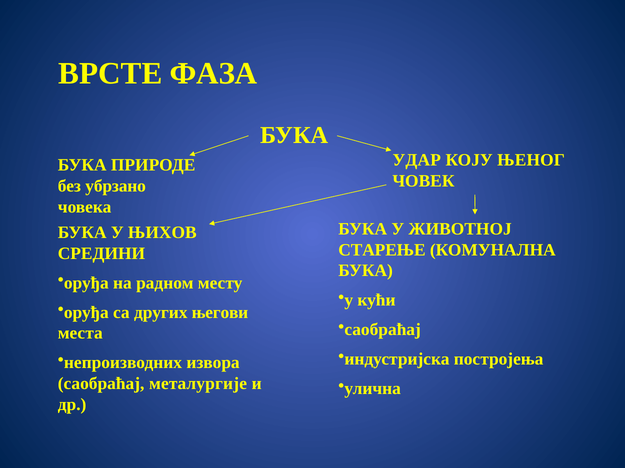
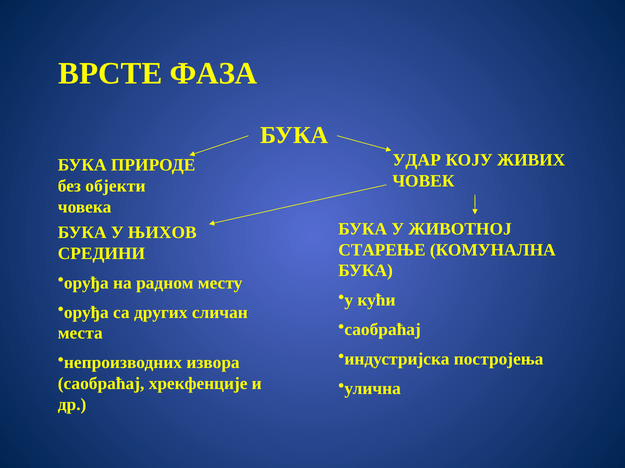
ЊЕНОГ: ЊЕНОГ -> ЖИВИХ (531, 161)
убрзано: убрзано -> објекти (115, 186)
његови: његови -> сличан (220, 313)
металургије: металургије -> хрекфенције (198, 384)
